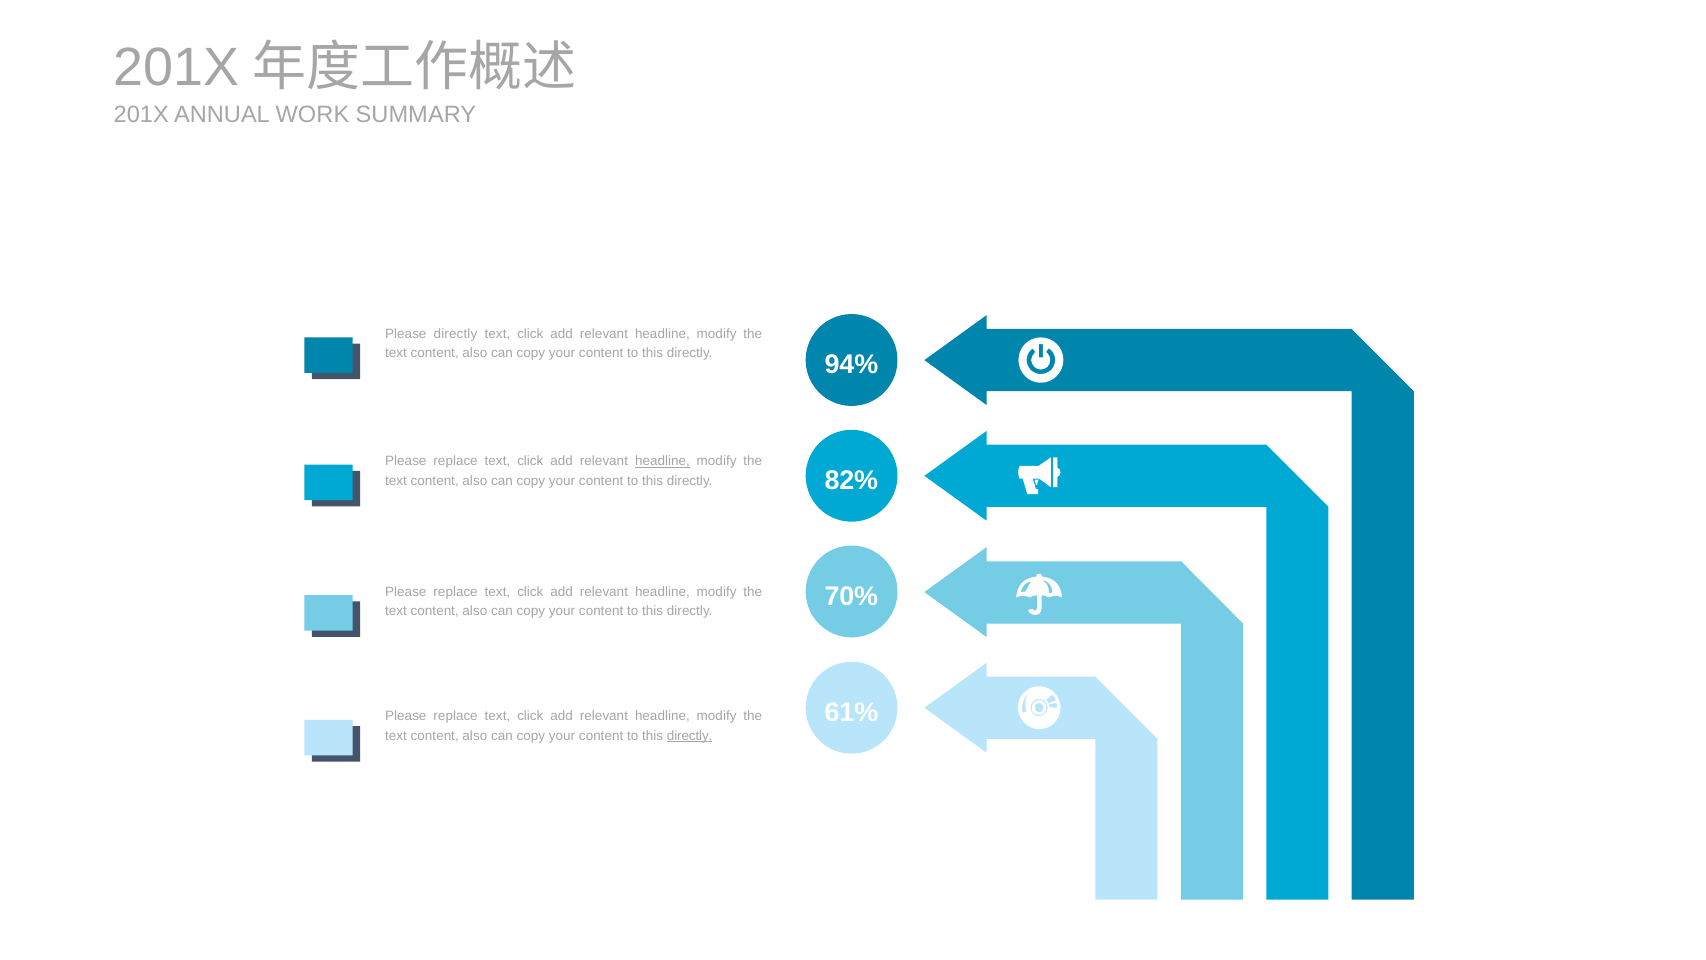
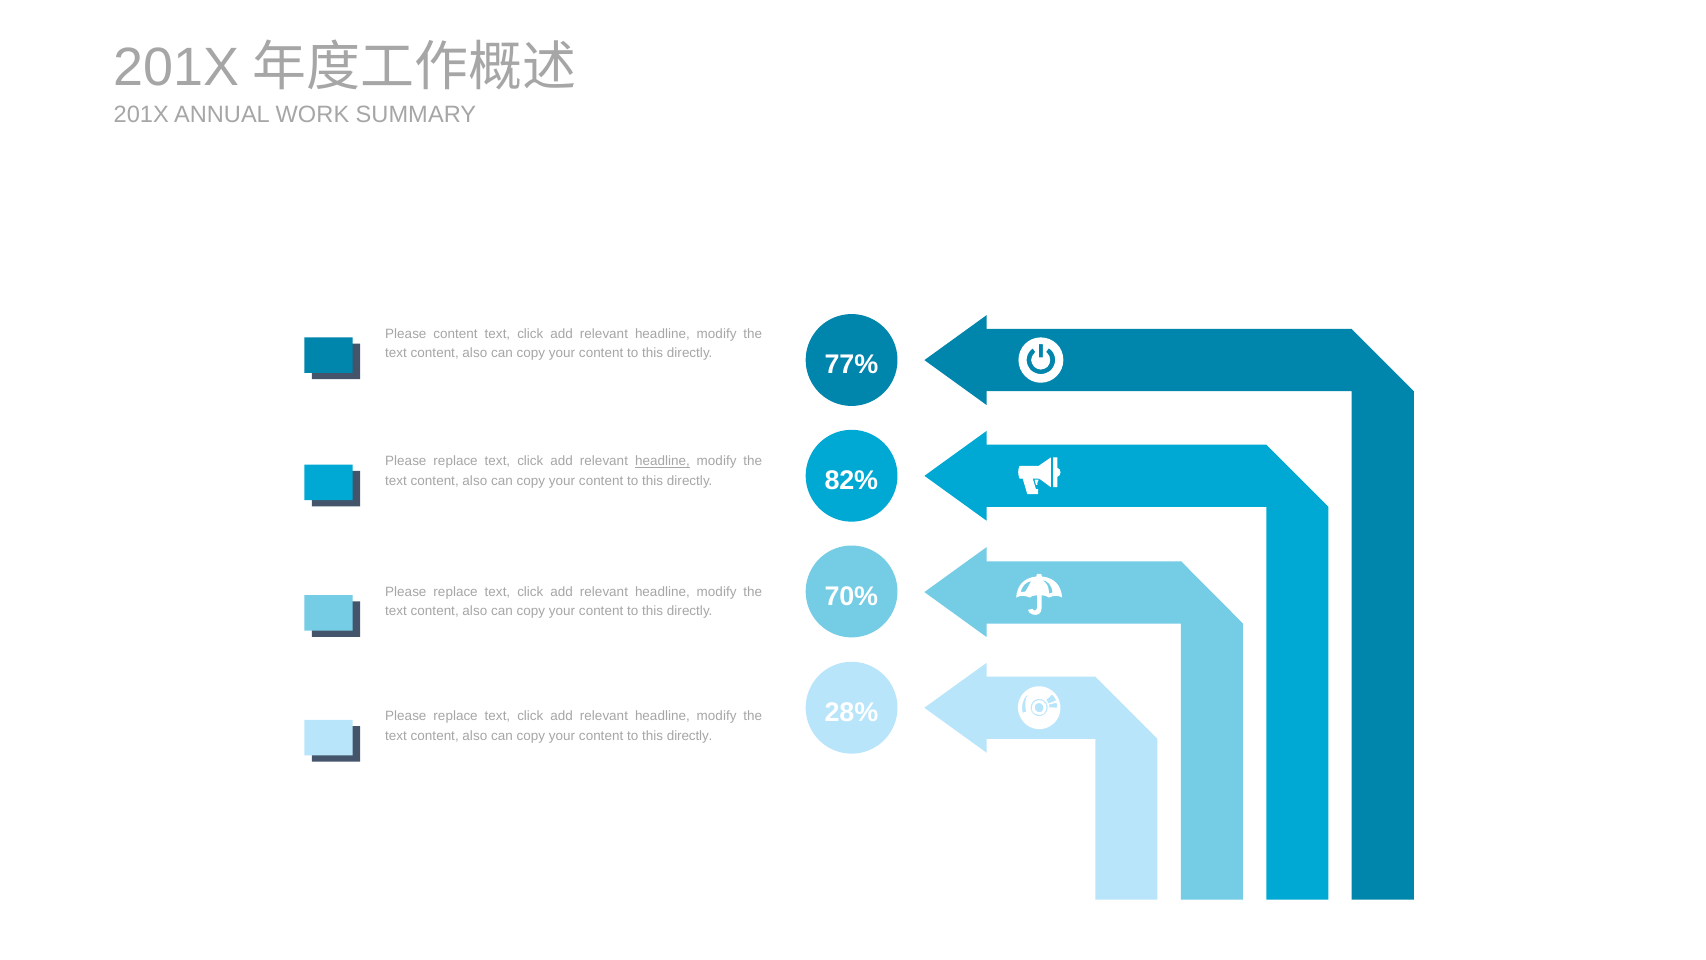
Please directly: directly -> content (456, 334)
94%: 94% -> 77% (851, 365)
61%: 61% -> 28% (851, 712)
directly underline: present -> none (690, 736)
